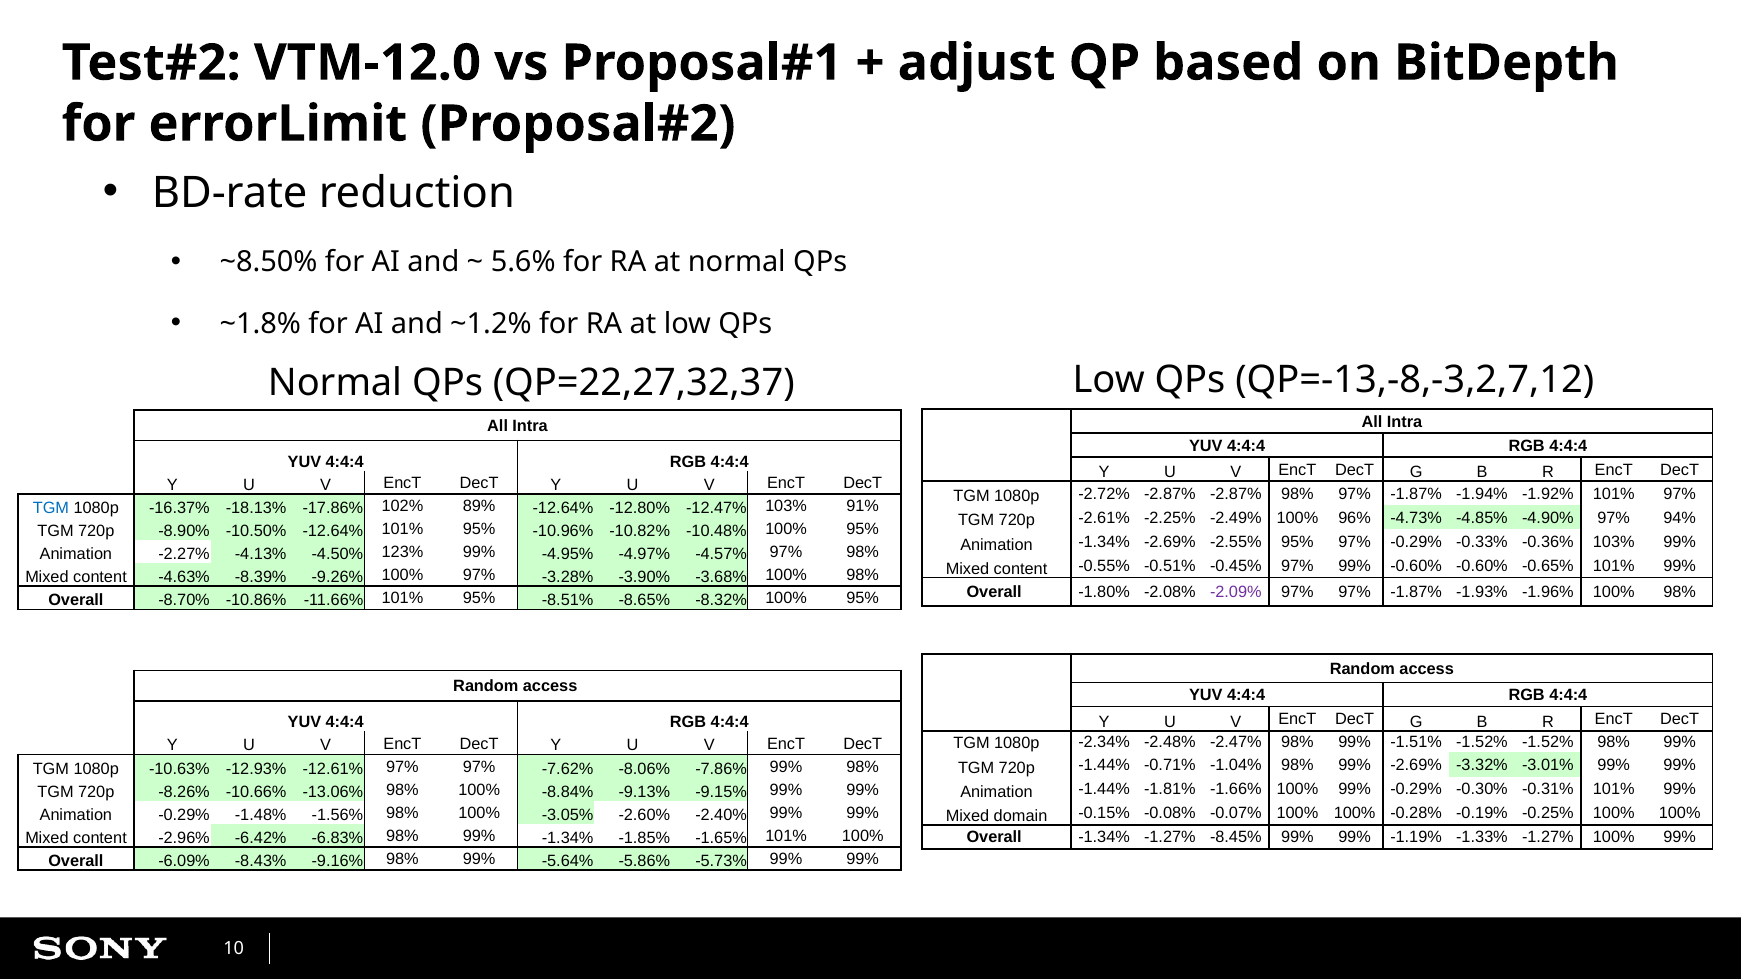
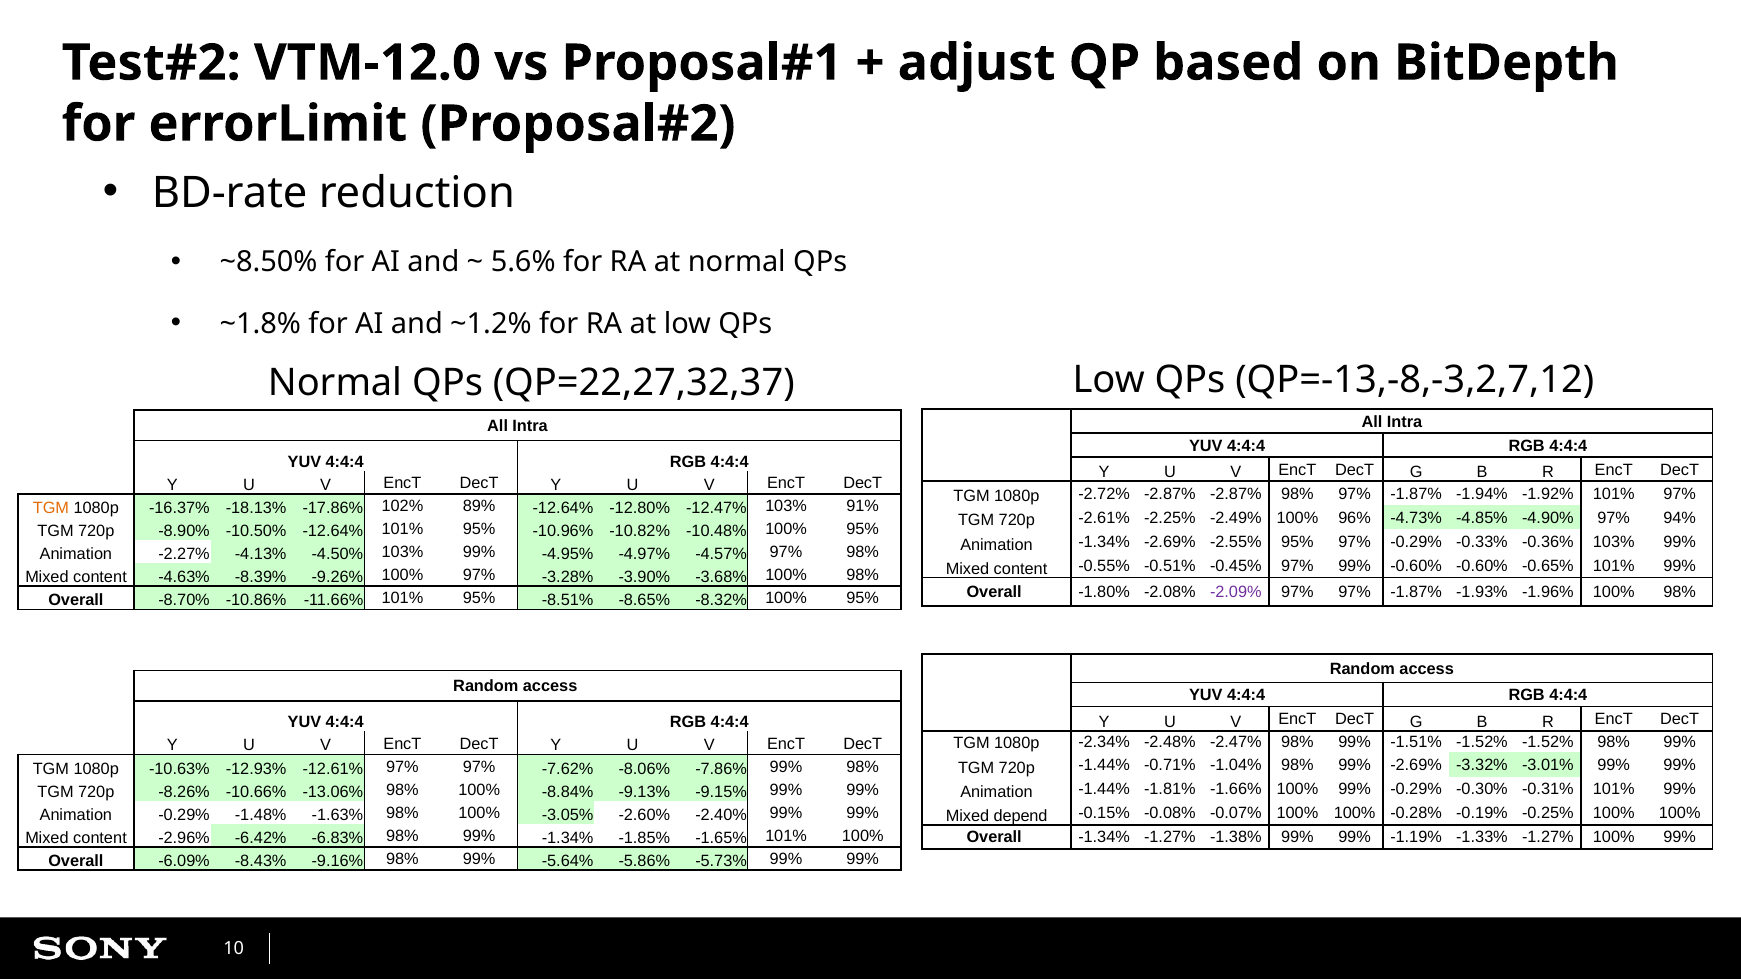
TGM colour: blue -> orange (51, 508)
-4.50% 123%: 123% -> 103% (403, 552)
-1.56%: -1.56% -> -1.63% (337, 814)
domain: domain -> depend (1021, 815)
-8.45%: -8.45% -> -1.38% (1236, 837)
